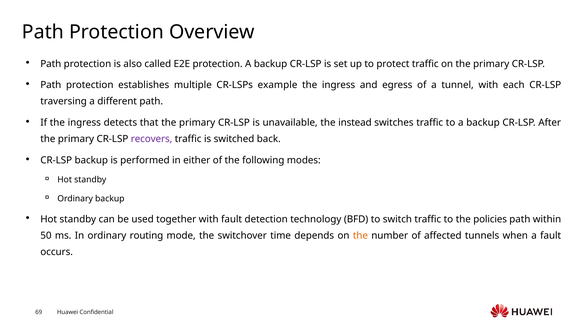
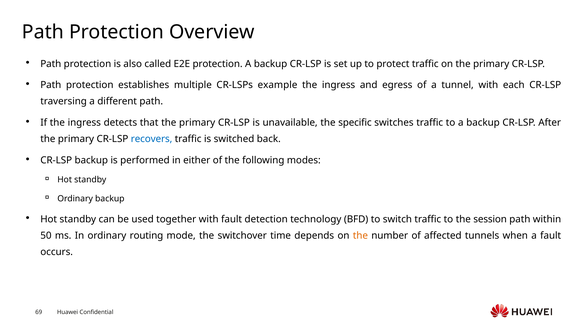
instead: instead -> specific (355, 123)
recovers colour: purple -> blue (152, 139)
policies: policies -> session (490, 219)
